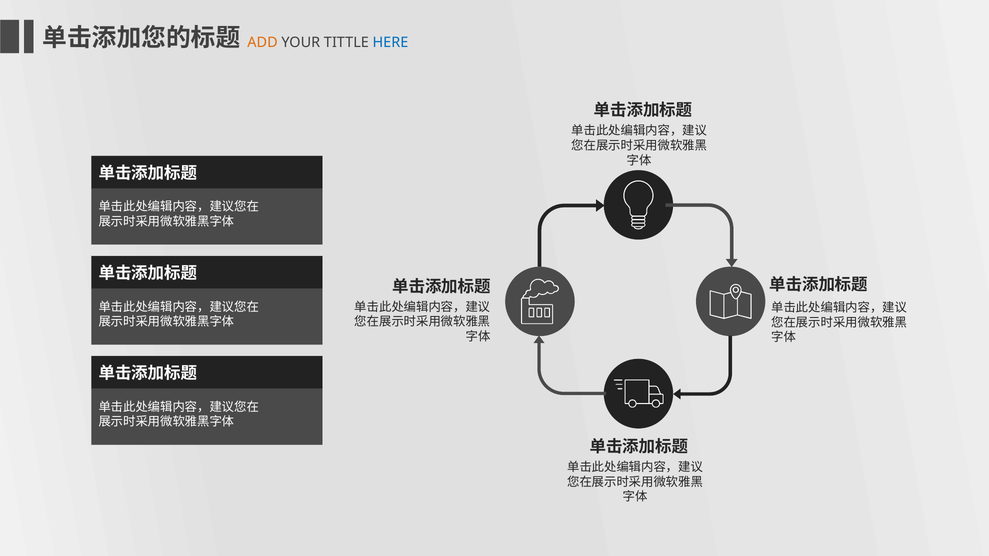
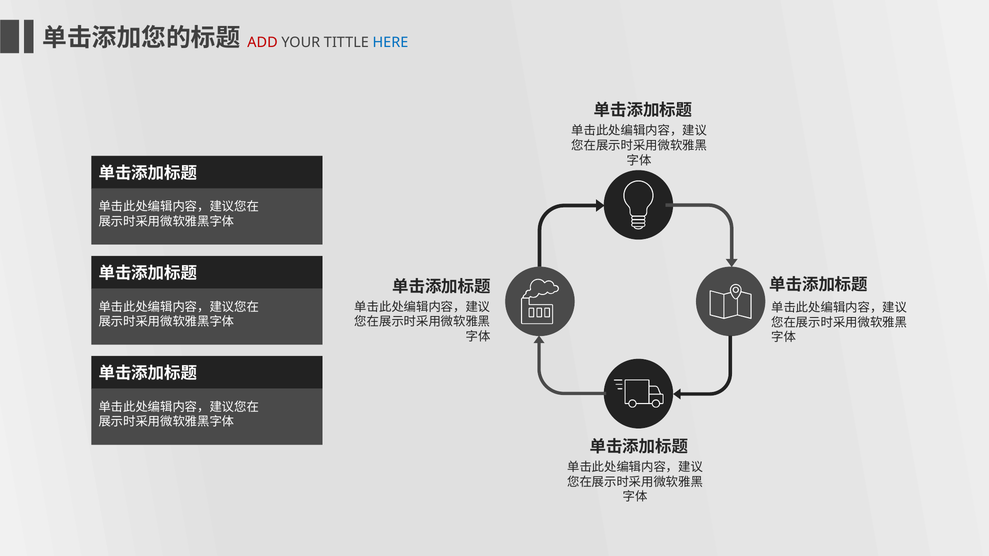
ADD colour: orange -> red (263, 43)
